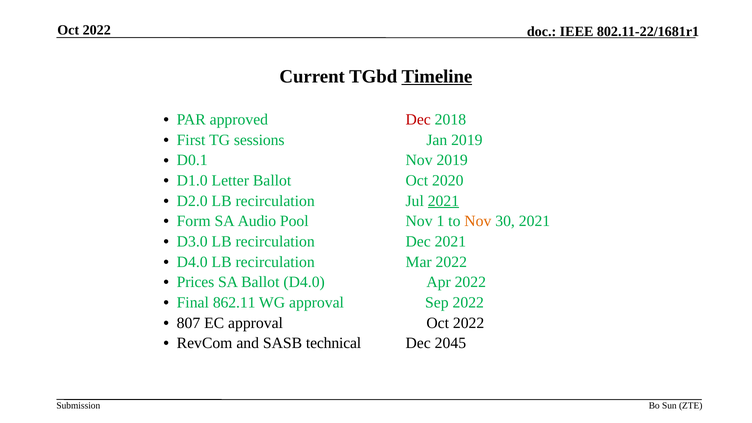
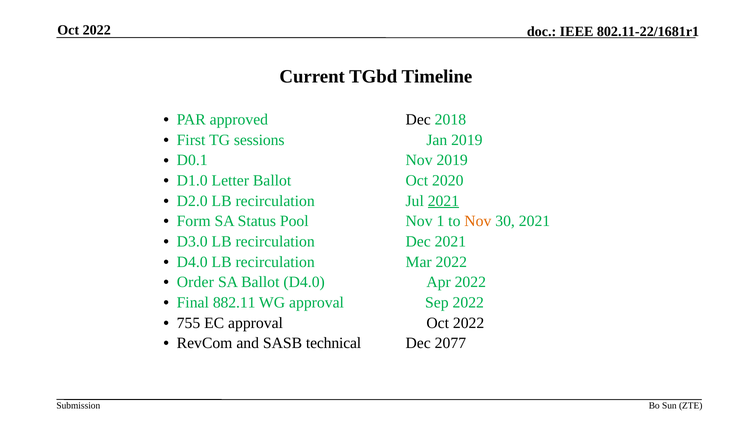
Timeline underline: present -> none (437, 76)
Dec colour: red -> black (418, 120)
Audio: Audio -> Status (257, 221)
Prices: Prices -> Order (195, 282)
862.11: 862.11 -> 882.11 (234, 303)
807: 807 -> 755 (188, 323)
2045: 2045 -> 2077 (450, 343)
